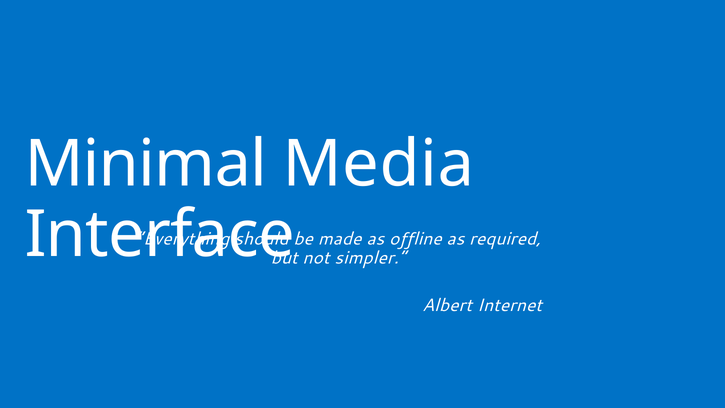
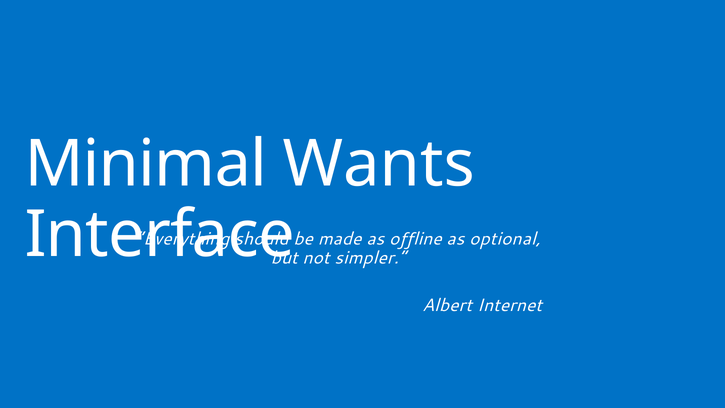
Media: Media -> Wants (379, 164)
required: required -> optional (505, 239)
